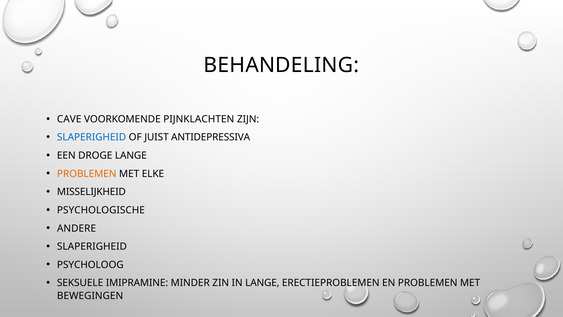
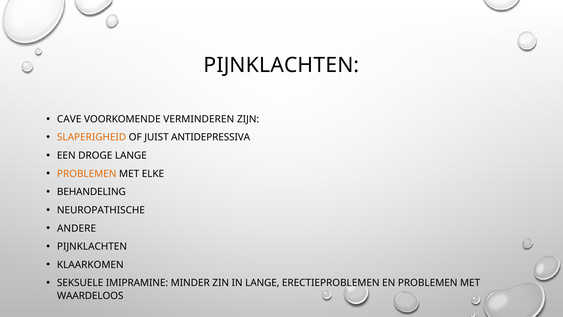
BEHANDELING: BEHANDELING -> PIJNKLACHTEN (281, 65)
PIJNKLACHTEN: PIJNKLACHTEN -> VERMINDEREN (199, 119)
SLAPERIGHEID colour: blue -> orange (92, 137)
MISSELIJKHEID: MISSELIJKHEID -> BEHANDELING (91, 192)
PSYCHOLOGISCHE: PSYCHOLOGISCHE -> NEUROPATHISCHE (101, 210)
SLAPERIGHEID: SLAPERIGHEID -> PIJNKLACHTEN (92, 246)
PSYCHOLOOG: PSYCHOLOOG -> KLAARKOMEN (90, 265)
BEWEGINGEN: BEWEGINGEN -> WAARDELOOS (90, 296)
